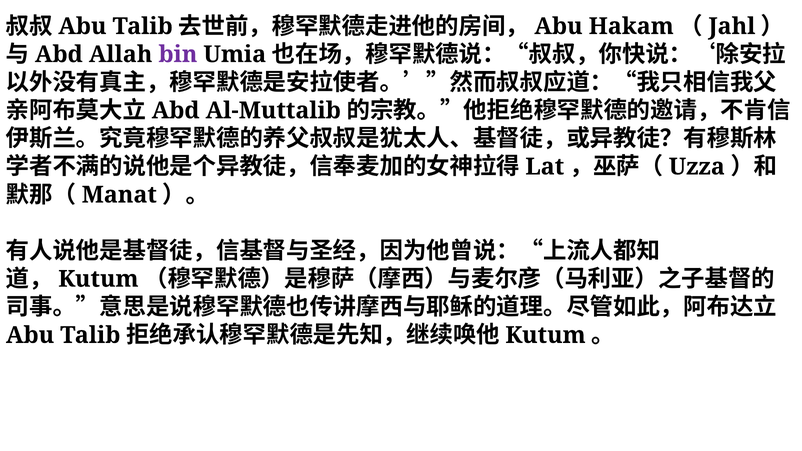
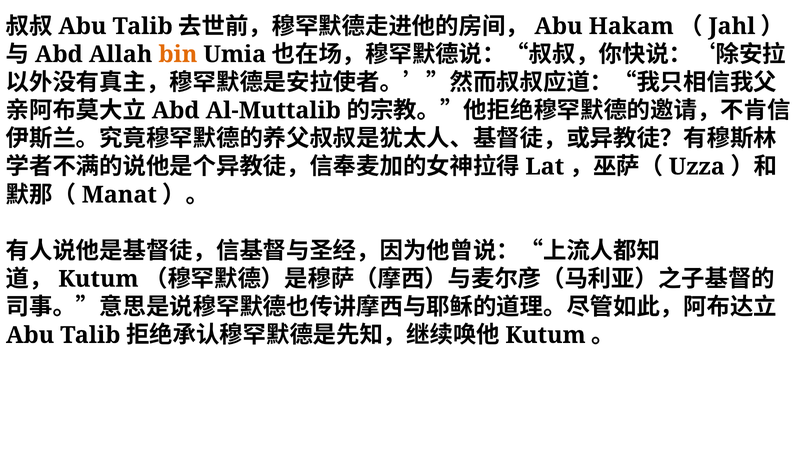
bin colour: purple -> orange (178, 54)
